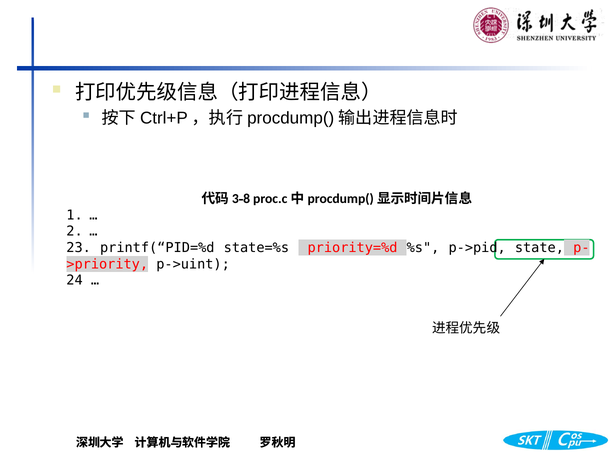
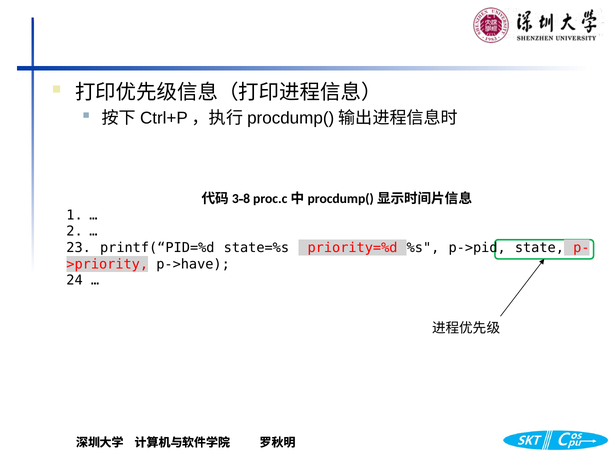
p->uint: p->uint -> p->have (193, 264)
